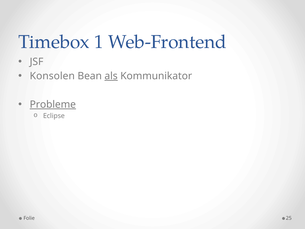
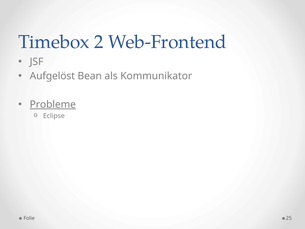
1: 1 -> 2 (99, 42)
Konsolen: Konsolen -> Aufgelöst (52, 76)
als underline: present -> none (111, 76)
